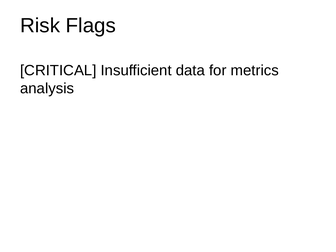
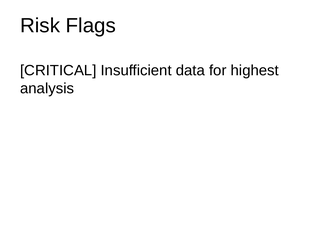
metrics: metrics -> highest (255, 70)
